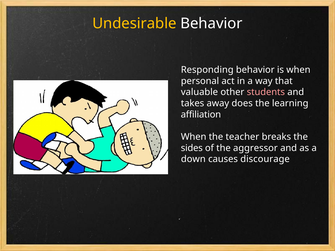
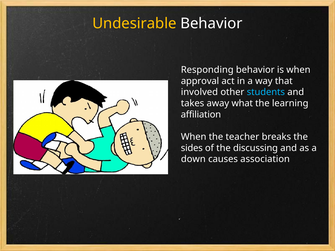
personal: personal -> approval (200, 81)
valuable: valuable -> involved (199, 92)
students colour: pink -> light blue (266, 92)
does: does -> what (242, 103)
aggressor: aggressor -> discussing (256, 148)
discourage: discourage -> association (265, 159)
